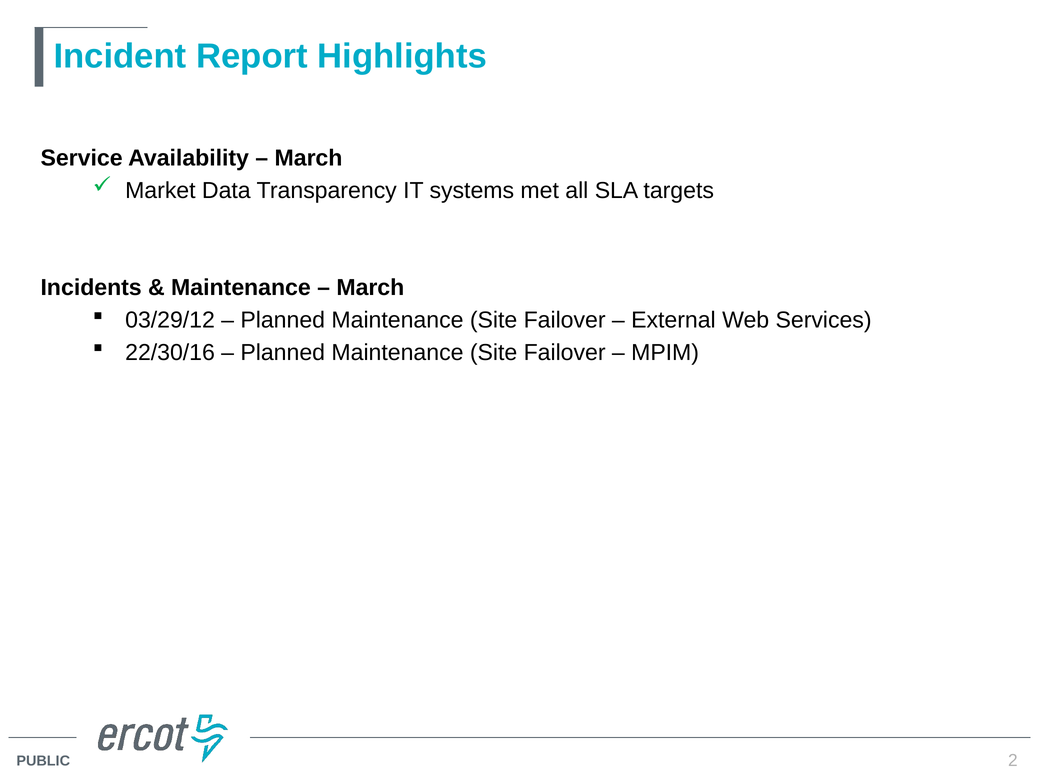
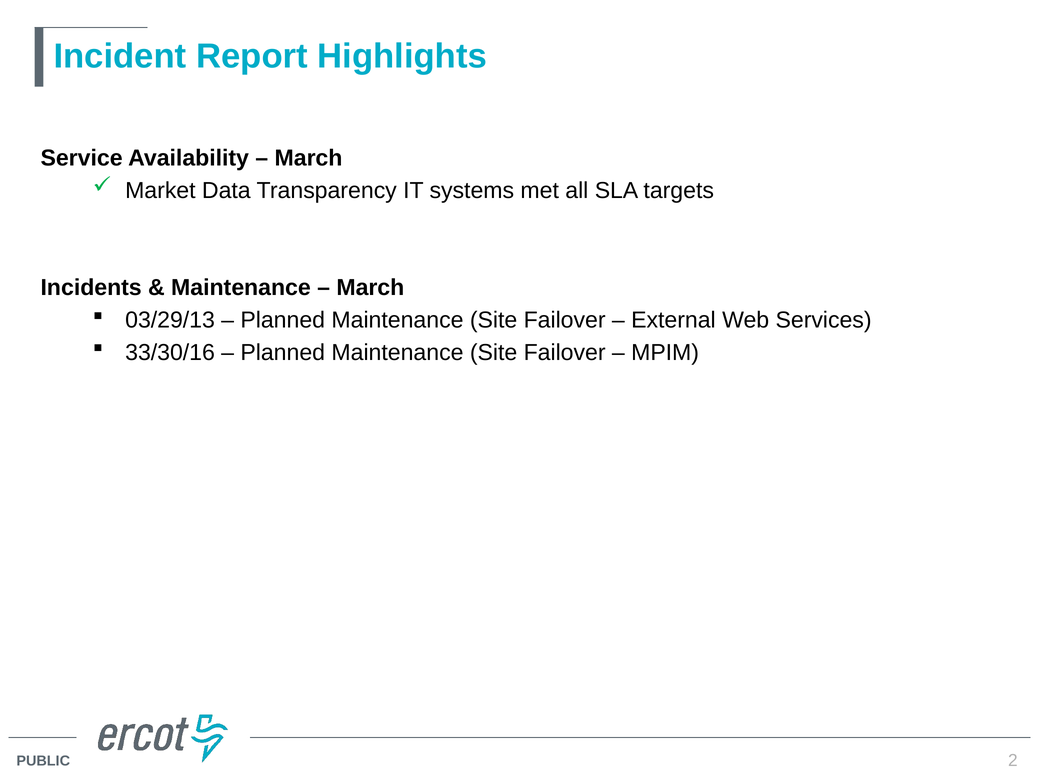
03/29/12: 03/29/12 -> 03/29/13 (170, 320)
22/30/16: 22/30/16 -> 33/30/16 (170, 353)
